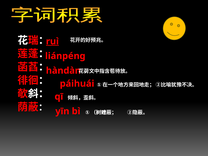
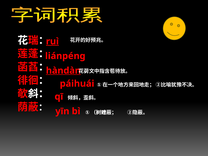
hàndàn underline: none -> present (63, 71)
